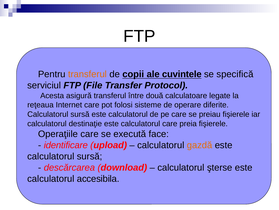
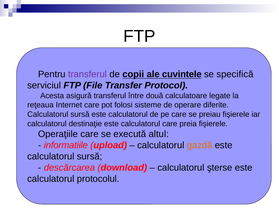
transferul colour: orange -> purple (87, 74)
face: face -> altul (159, 134)
identificare: identificare -> informatiile (66, 145)
accesibila: accesibila -> protocolul (98, 178)
